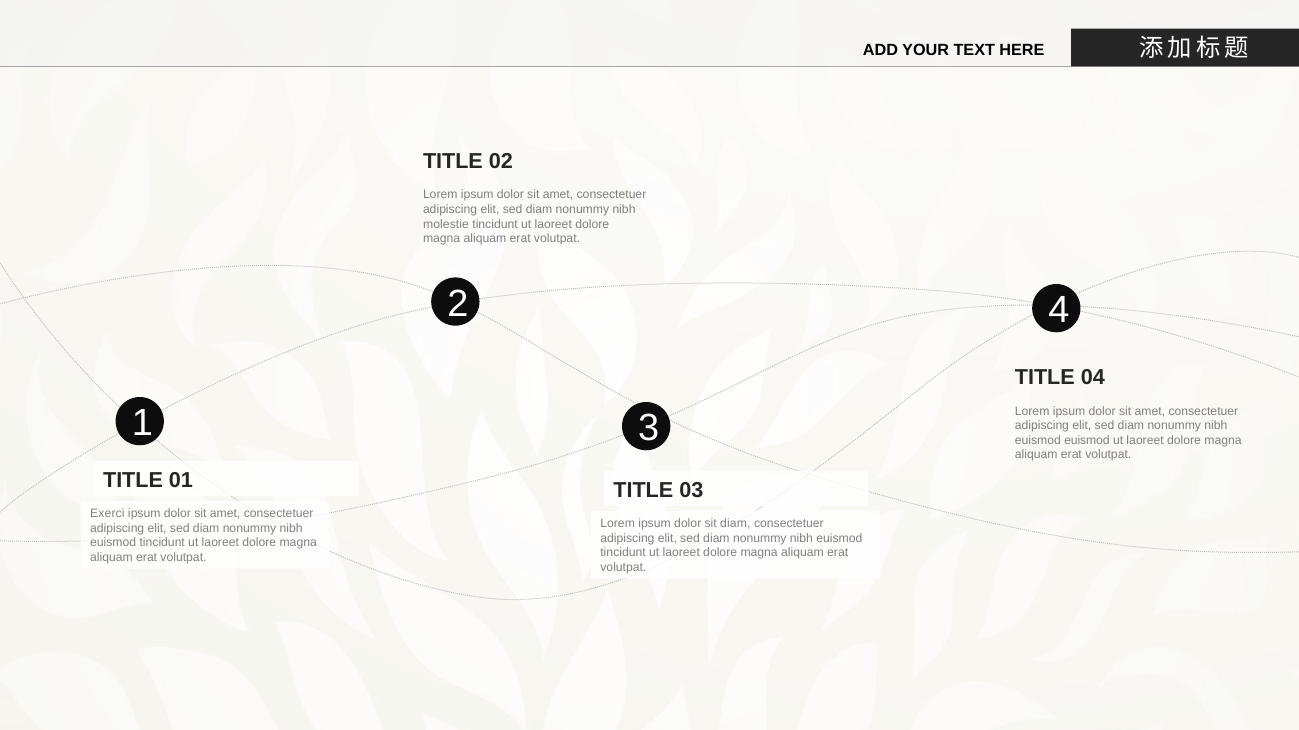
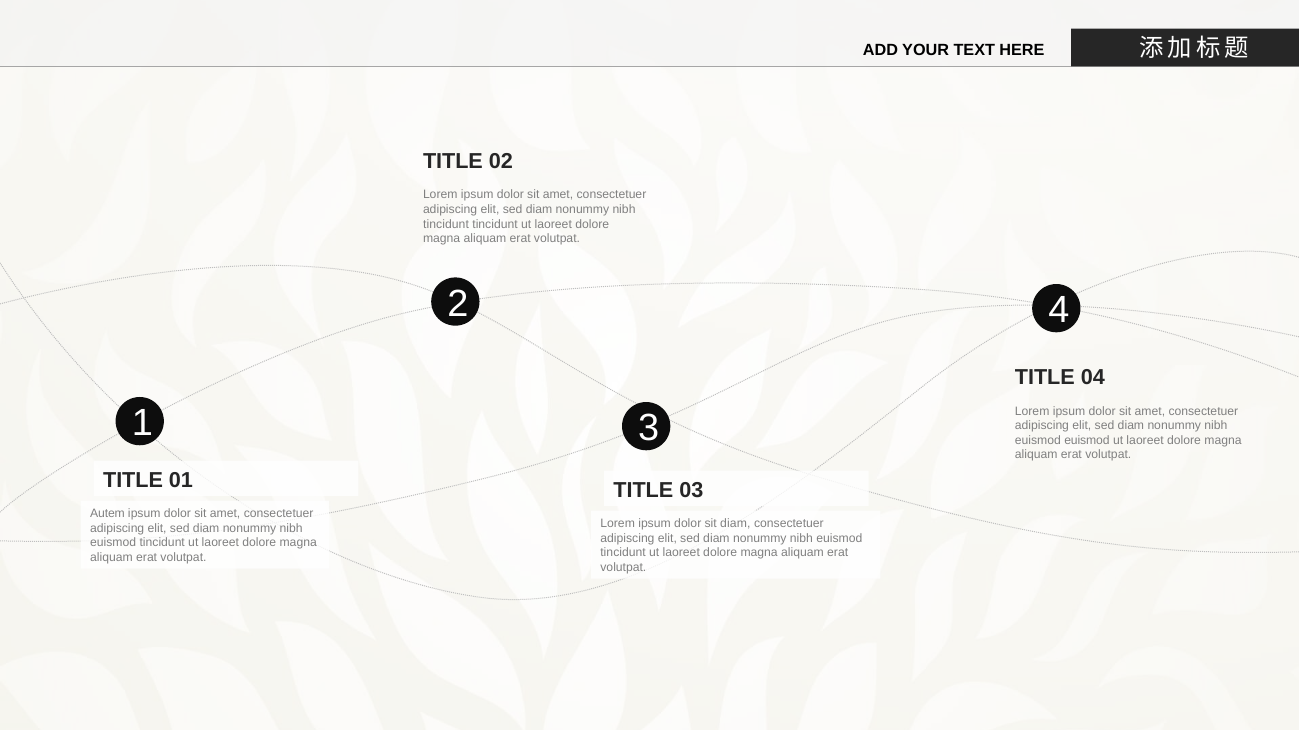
molestie: molestie -> tincidunt (446, 224)
Exerci: Exerci -> Autem (107, 514)
